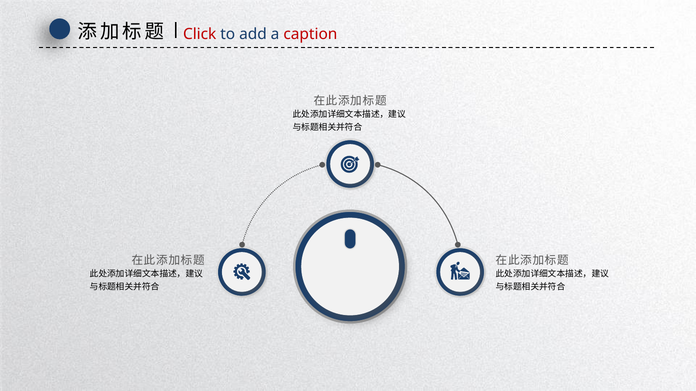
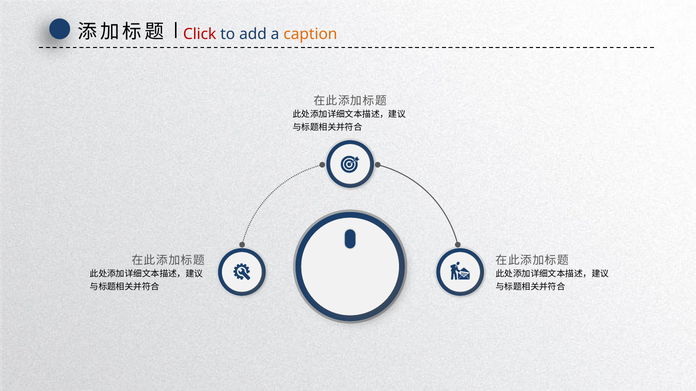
caption colour: red -> orange (310, 34)
